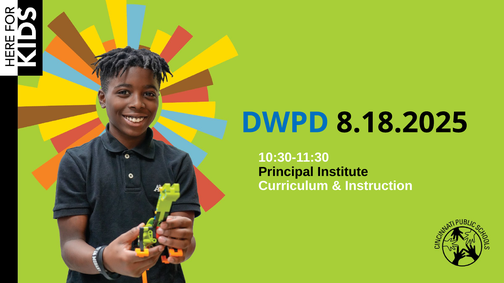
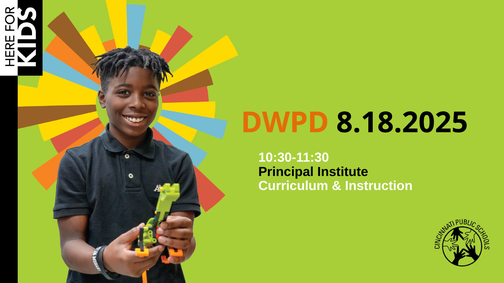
DWPD colour: blue -> orange (285, 123)
